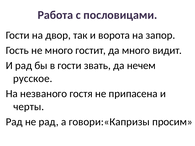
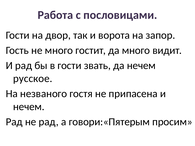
черты: черты -> нечем (29, 107)
говори:«Капризы: говори:«Капризы -> говори:«Пятерым (109, 122)
